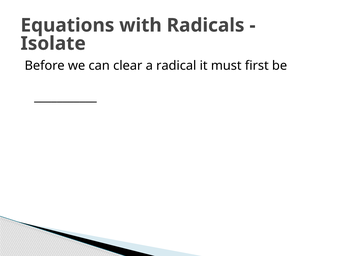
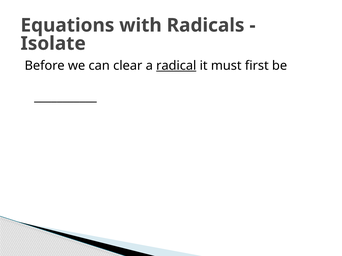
radical underline: none -> present (176, 66)
